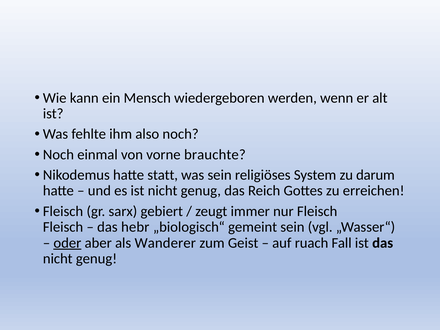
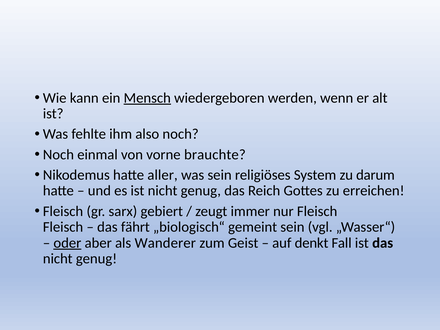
Mensch underline: none -> present (147, 98)
statt: statt -> aller (163, 175)
hebr: hebr -> fährt (135, 227)
ruach: ruach -> denkt (312, 243)
